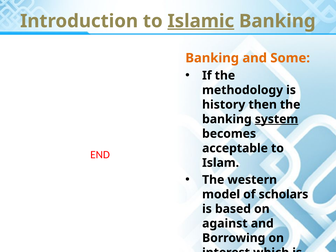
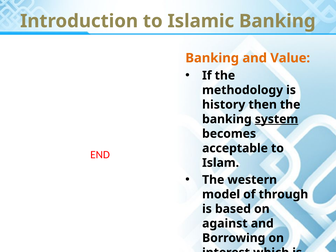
Islamic underline: present -> none (201, 21)
Some: Some -> Value (290, 58)
scholars: scholars -> through (283, 194)
